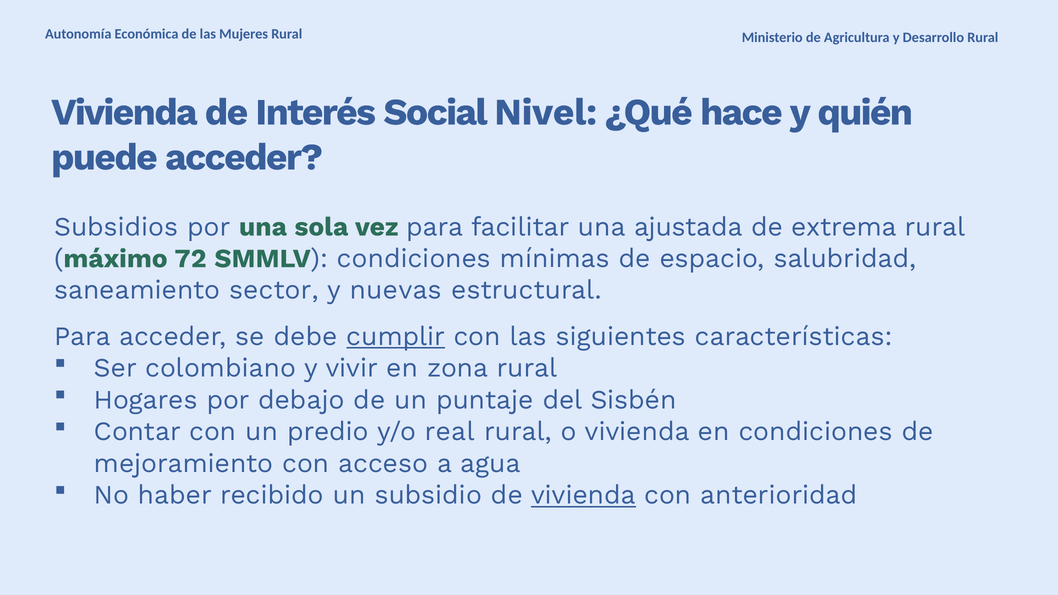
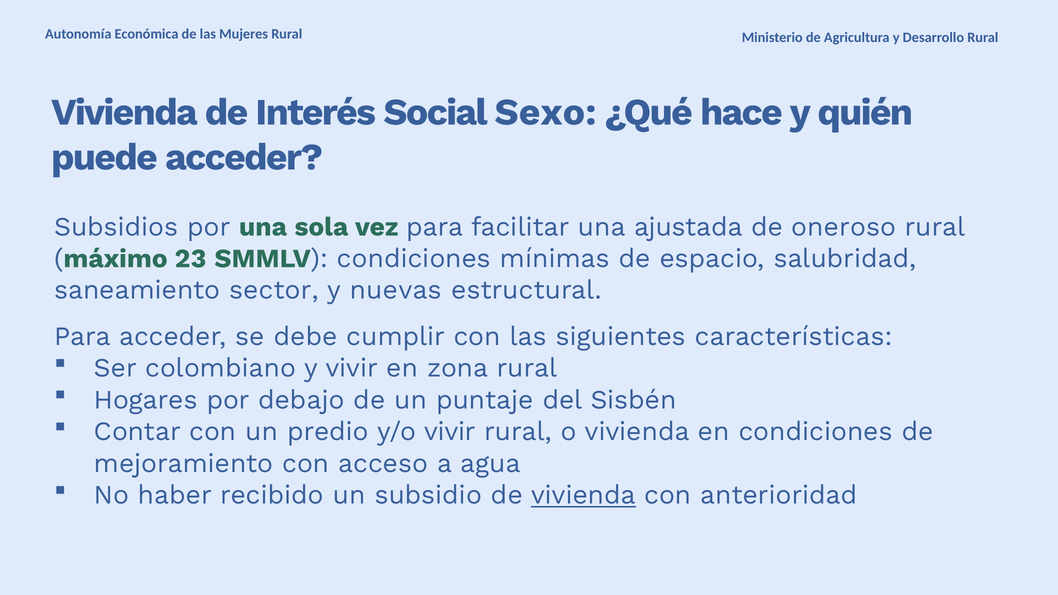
Nivel: Nivel -> Sexo (546, 112)
extrema: extrema -> oneroso (844, 227)
72: 72 -> 23 (190, 259)
cumplir underline: present -> none (396, 337)
y/o real: real -> vivir (450, 432)
